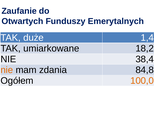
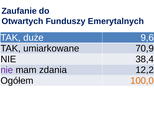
1,4: 1,4 -> 9,6 (147, 38)
18,2: 18,2 -> 70,9 (145, 48)
nie colour: orange -> purple (7, 70)
84,8: 84,8 -> 12,2 (145, 70)
